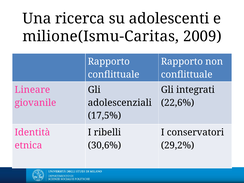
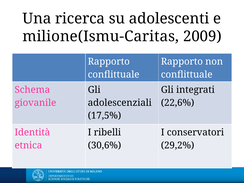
Lineare: Lineare -> Schema (32, 90)
